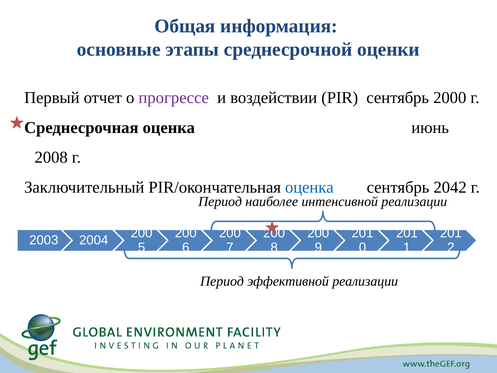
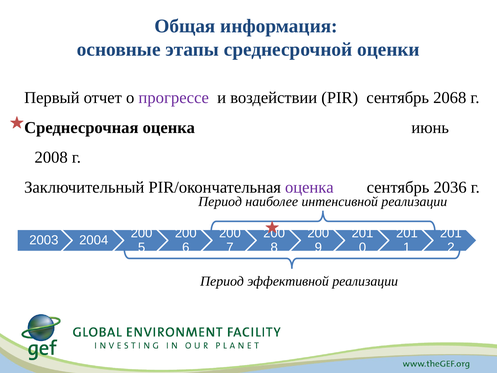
2000: 2000 -> 2068 (450, 98)
оценка colour: blue -> purple (309, 187)
2042: 2042 -> 2036 (450, 187)
